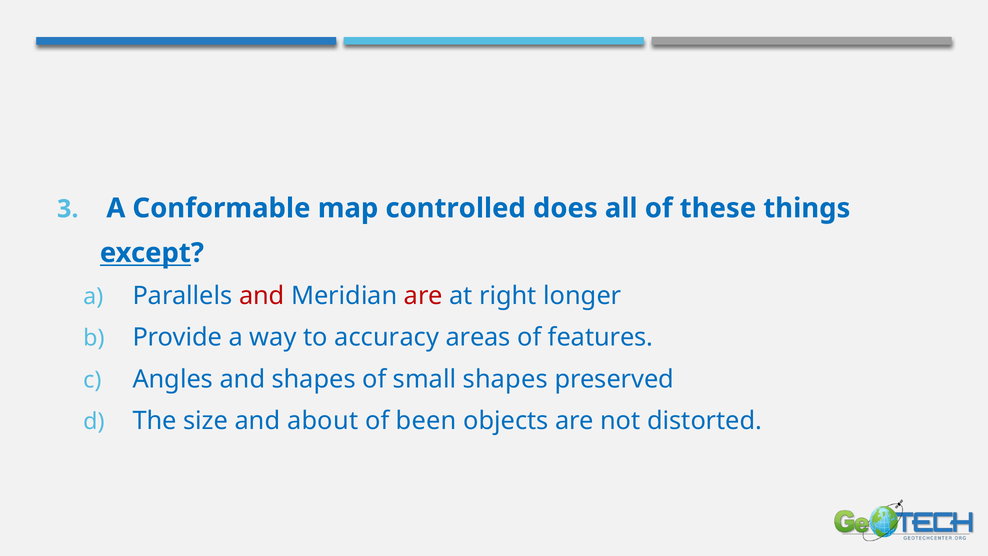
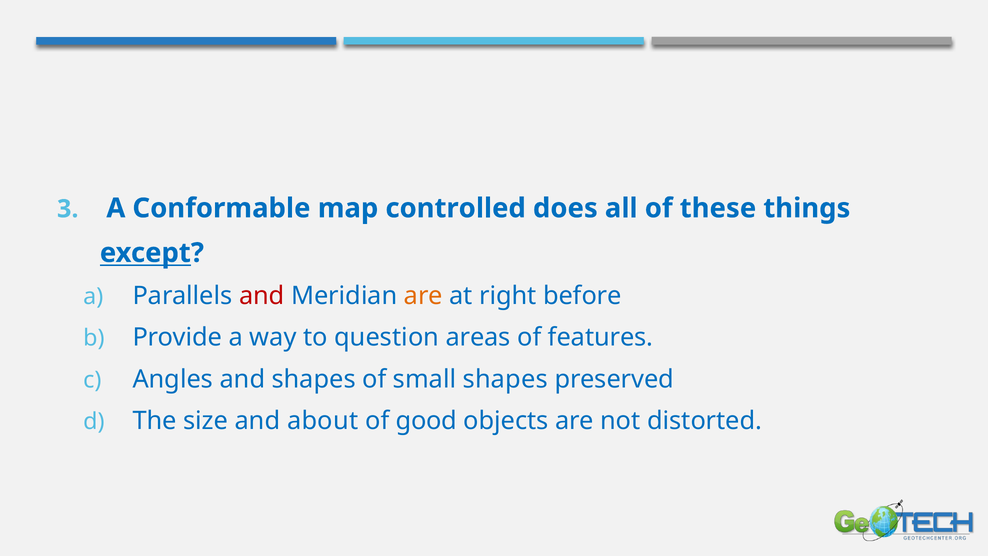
are colour: red -> orange (423, 296)
longer: longer -> before (582, 296)
accuracy: accuracy -> question (387, 337)
been: been -> good (427, 421)
